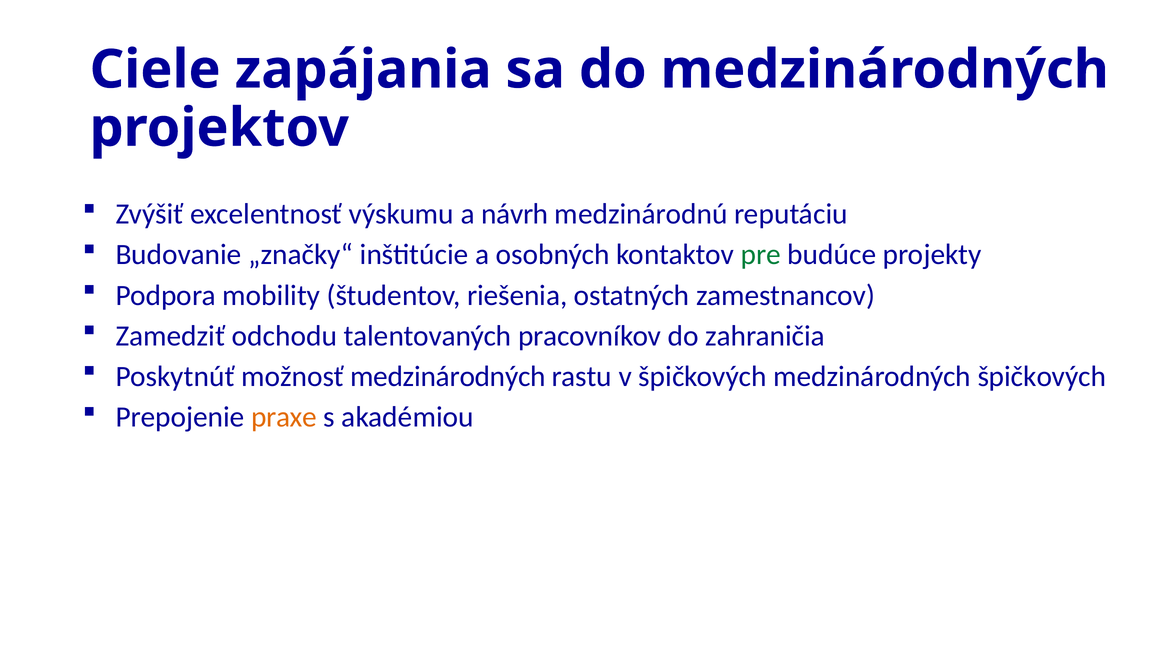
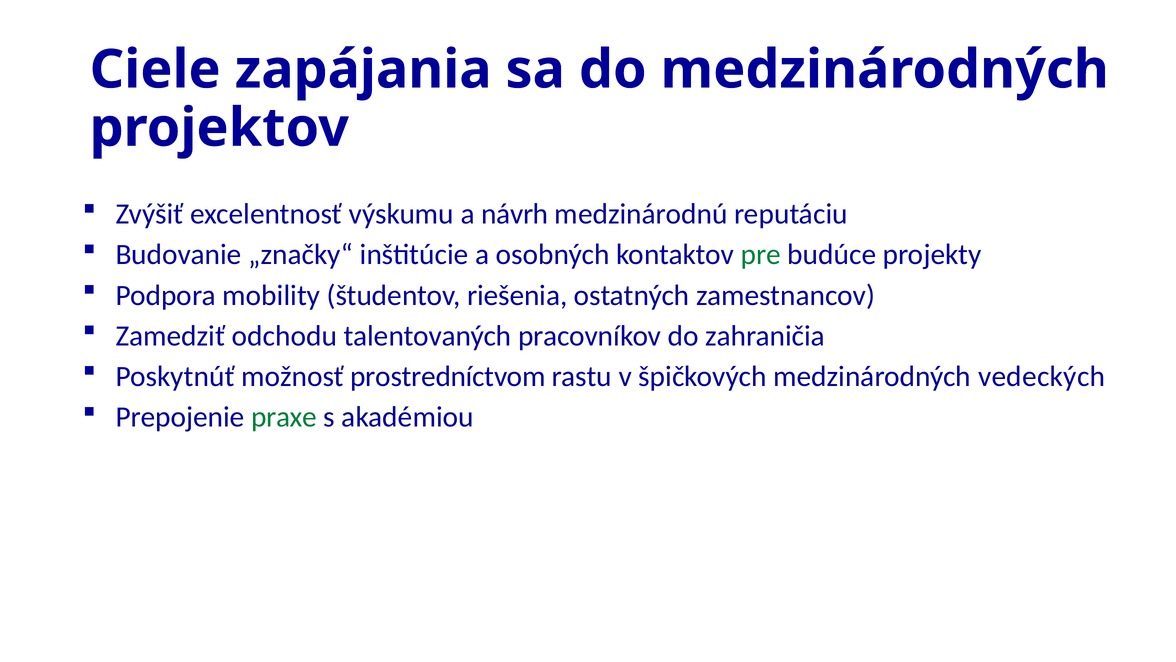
možnosť medzinárodných: medzinárodných -> prostredníctvom (448, 376)
medzinárodných špičkových: špičkových -> vedeckých (1042, 376)
praxe colour: orange -> green (284, 417)
